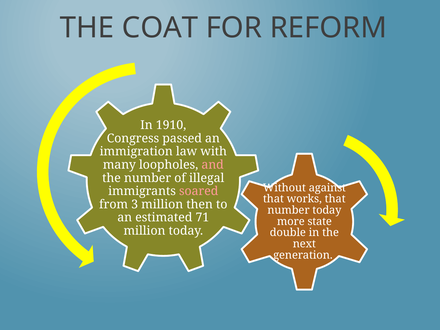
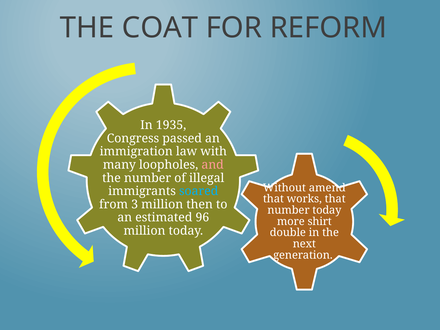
1910: 1910 -> 1935 (171, 125)
against: against -> amend (327, 188)
soared colour: pink -> light blue (199, 191)
71: 71 -> 96 (202, 218)
state: state -> shirt (320, 221)
